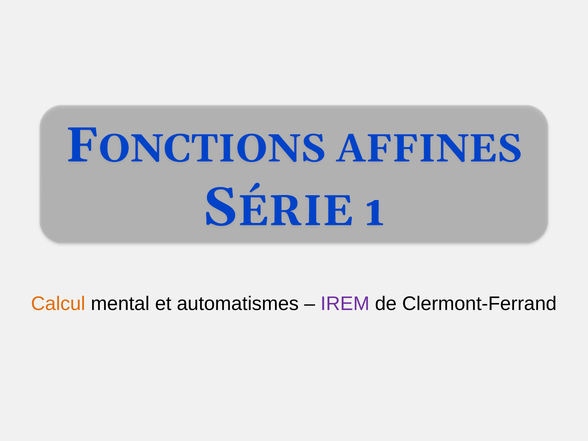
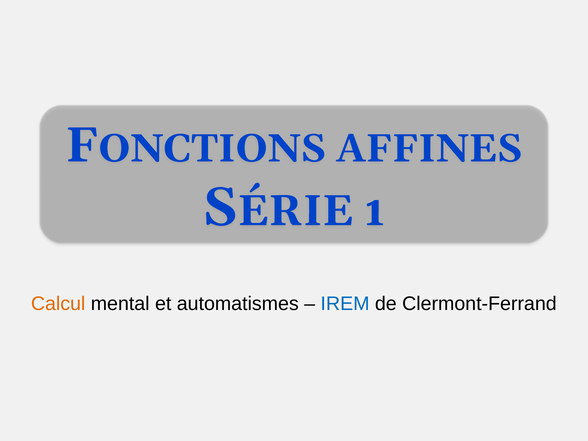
IREM colour: purple -> blue (345, 304)
